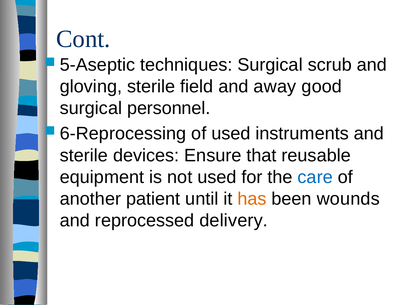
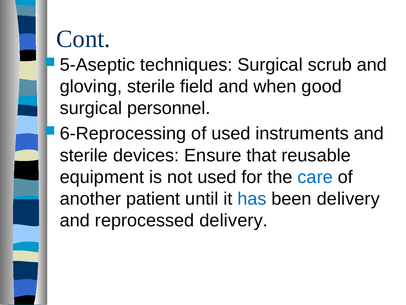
away: away -> when (275, 87)
has colour: orange -> blue (252, 198)
been wounds: wounds -> delivery (348, 198)
